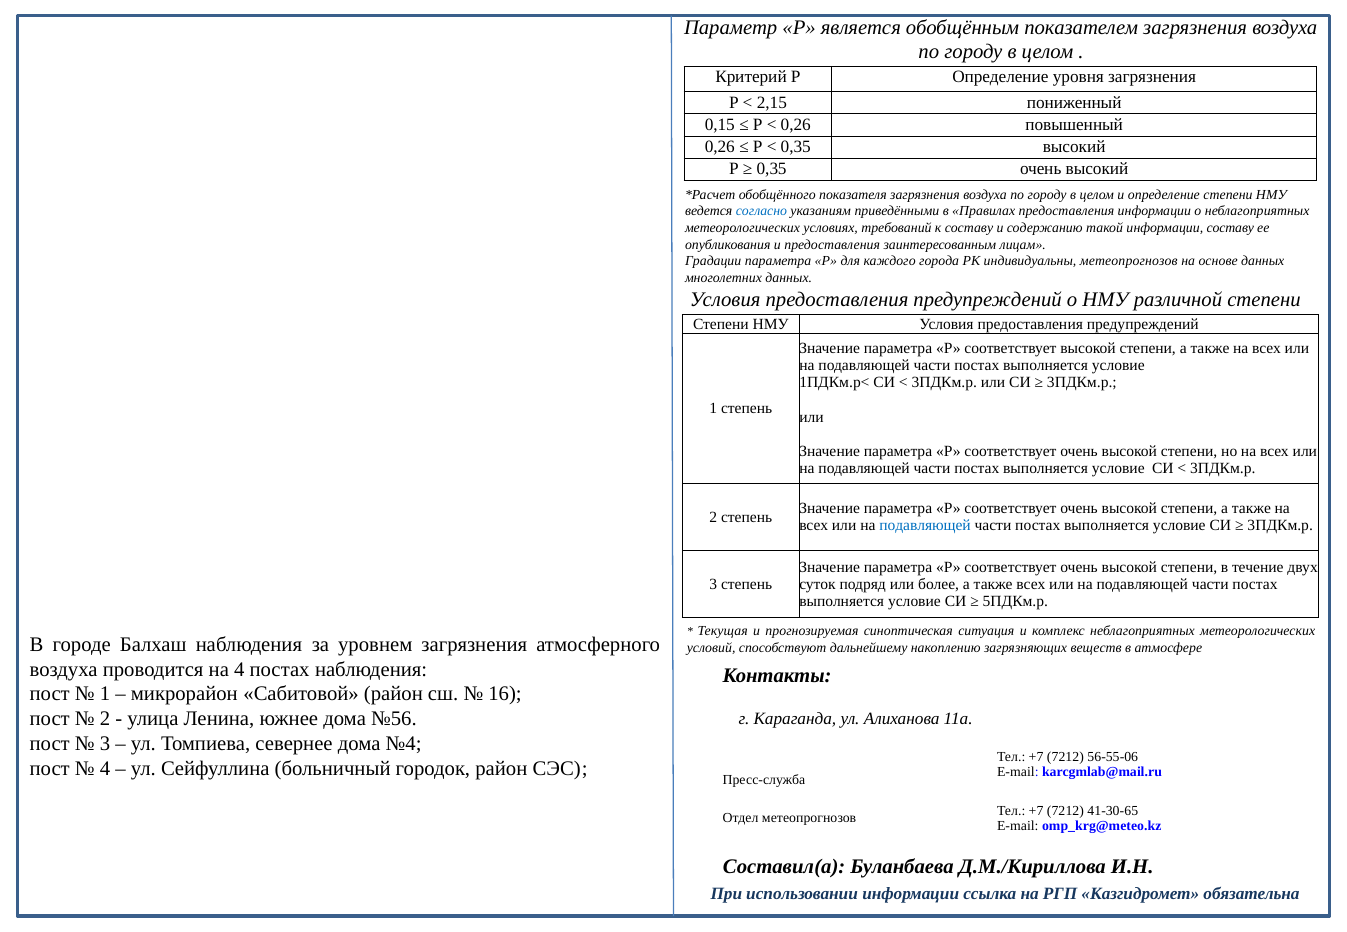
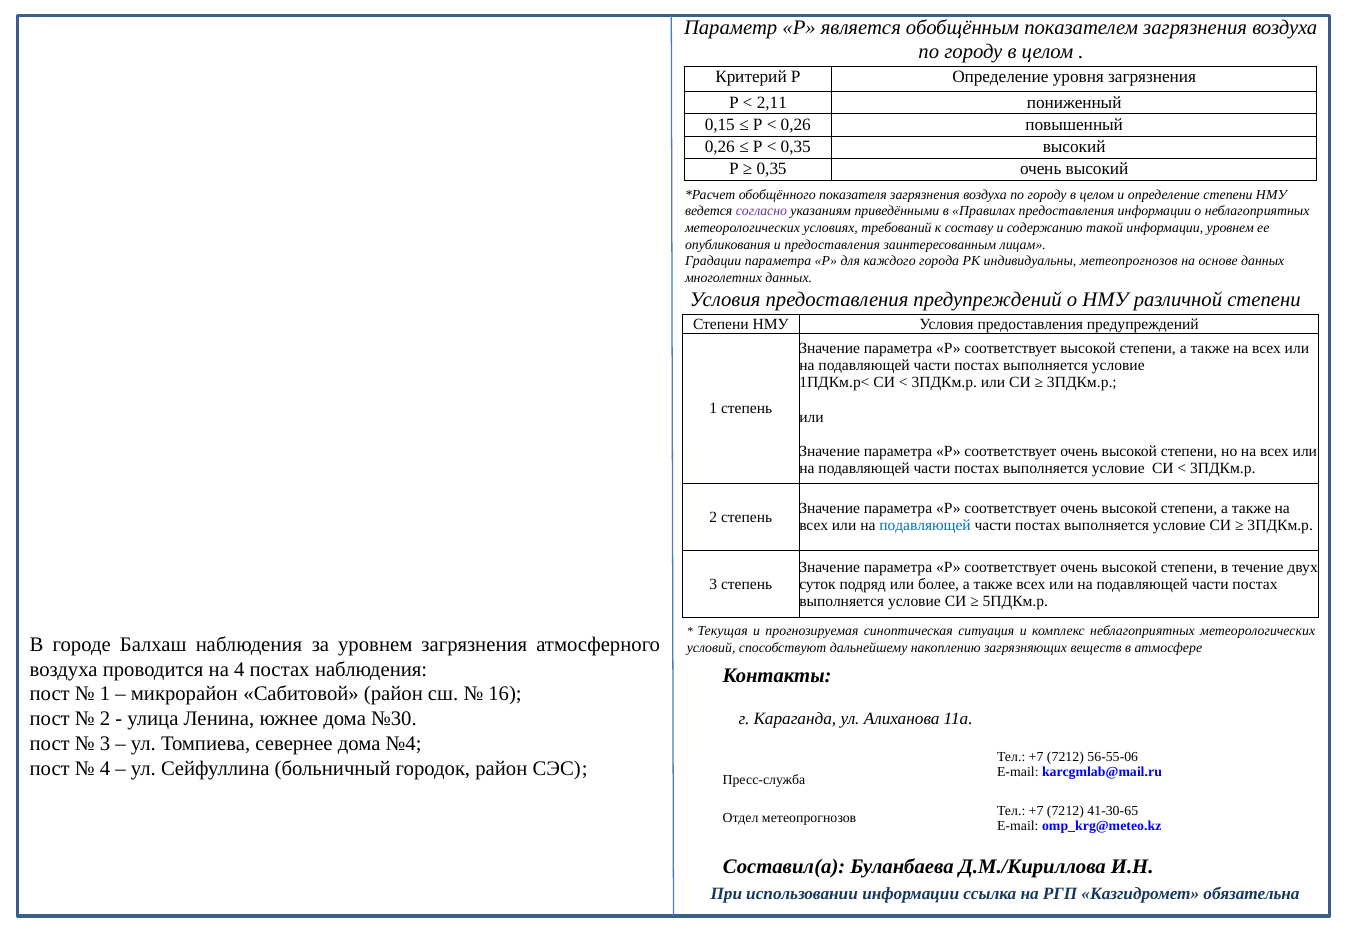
2,15: 2,15 -> 2,11 (772, 103)
согласно colour: blue -> purple (761, 212)
информации составу: составу -> уровнем (1230, 228)
№56: №56 -> №30 (394, 719)
